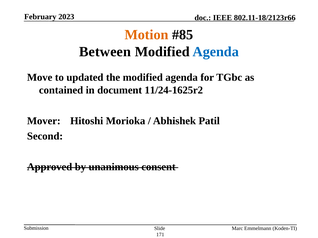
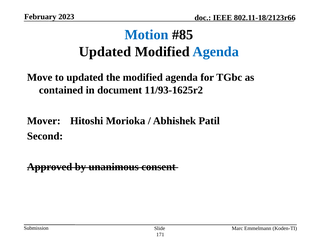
Motion colour: orange -> blue (147, 35)
Between: Between -> Updated (105, 52)
11/24-1625r2: 11/24-1625r2 -> 11/93-1625r2 (174, 90)
